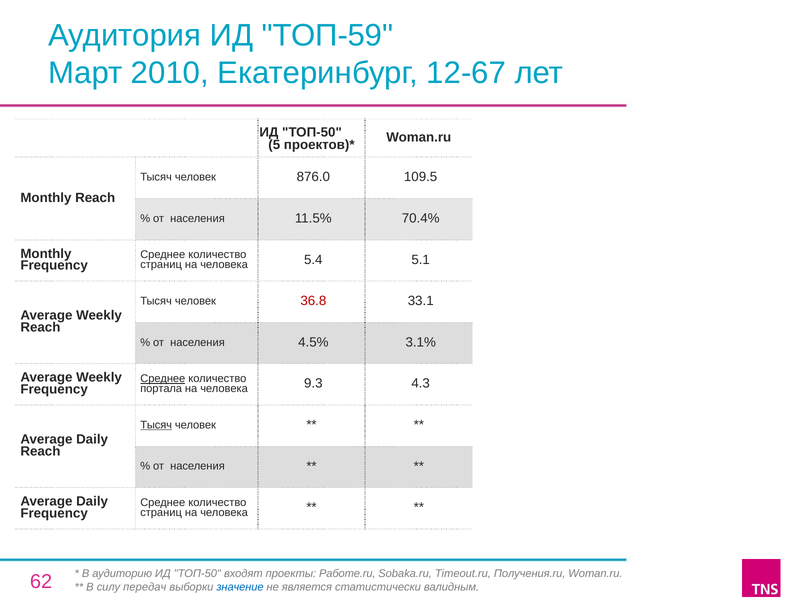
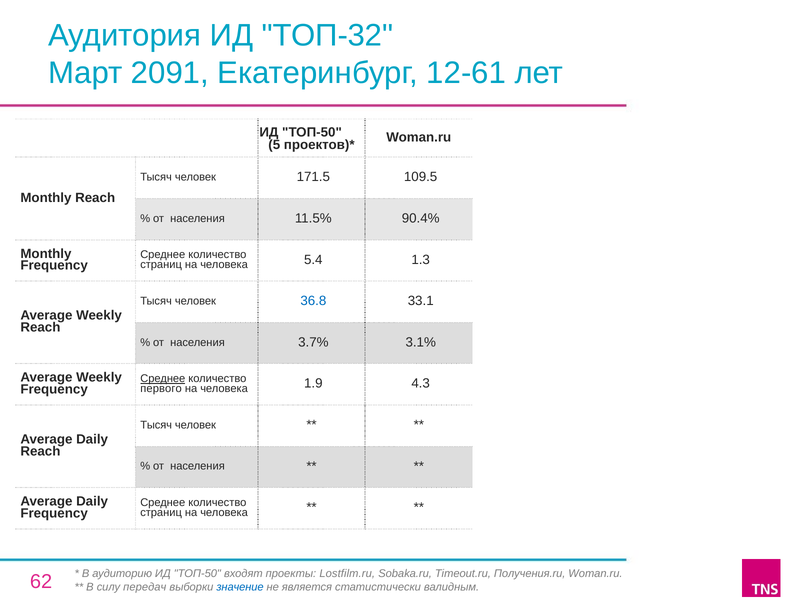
ТОП-59: ТОП-59 -> ТОП-32 (327, 36)
2010: 2010 -> 2091 (170, 73)
12-67: 12-67 -> 12-61 (466, 73)
876.0: 876.0 -> 171.5 (313, 177)
70.4%: 70.4% -> 90.4% (421, 218)
5.1: 5.1 -> 1.3 (421, 260)
36.8 colour: red -> blue (313, 301)
4.5%: 4.5% -> 3.7% (313, 342)
портала: портала -> первого (161, 388)
9.3: 9.3 -> 1.9 (313, 383)
Тысяч underline: present -> none (156, 425)
Работе.ru: Работе.ru -> Lostfilm.ru (347, 573)
